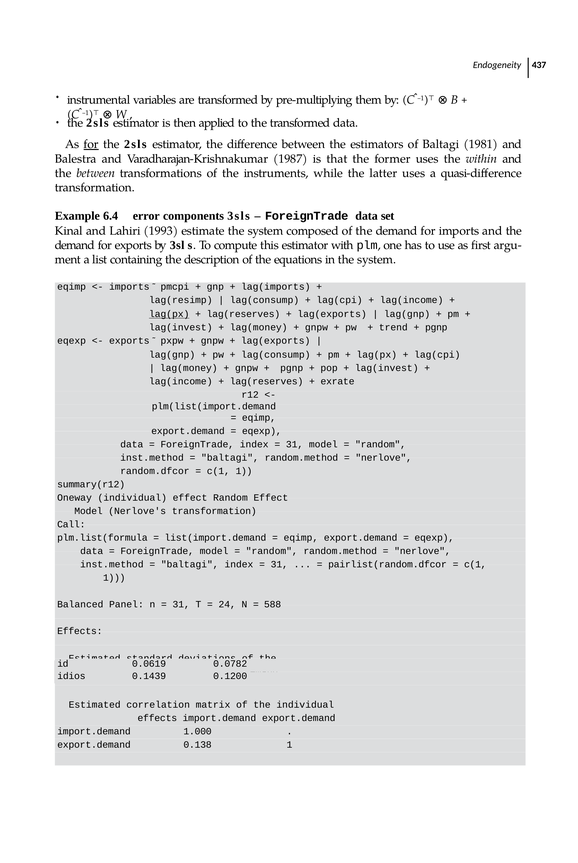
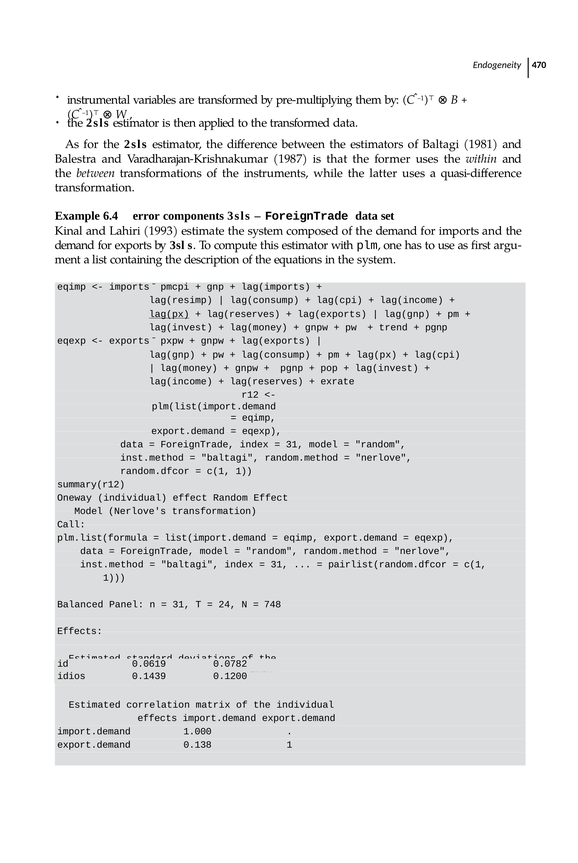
437: 437 -> 470 (539, 65)
for underline: present -> none (91, 144)
588: 588 -> 748 (273, 605)
